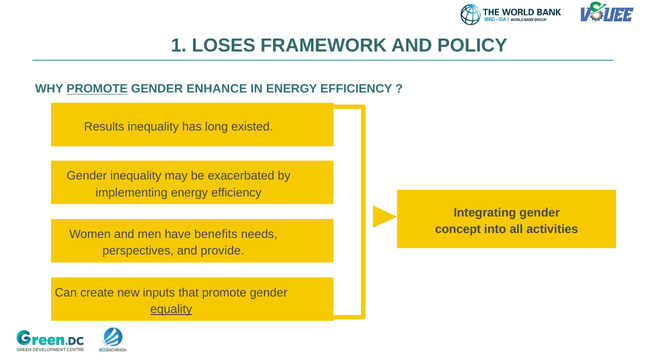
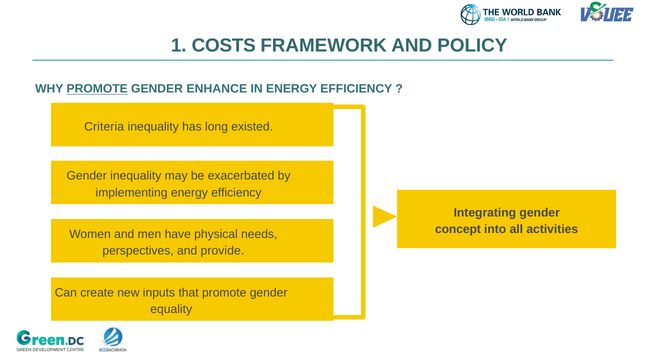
LOSES: LOSES -> COSTS (224, 45)
Results: Results -> Criteria (104, 127)
benefits: benefits -> physical (216, 235)
equality underline: present -> none (171, 310)
